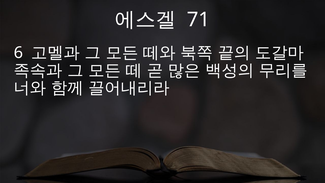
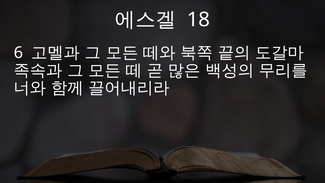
71: 71 -> 18 (198, 20)
